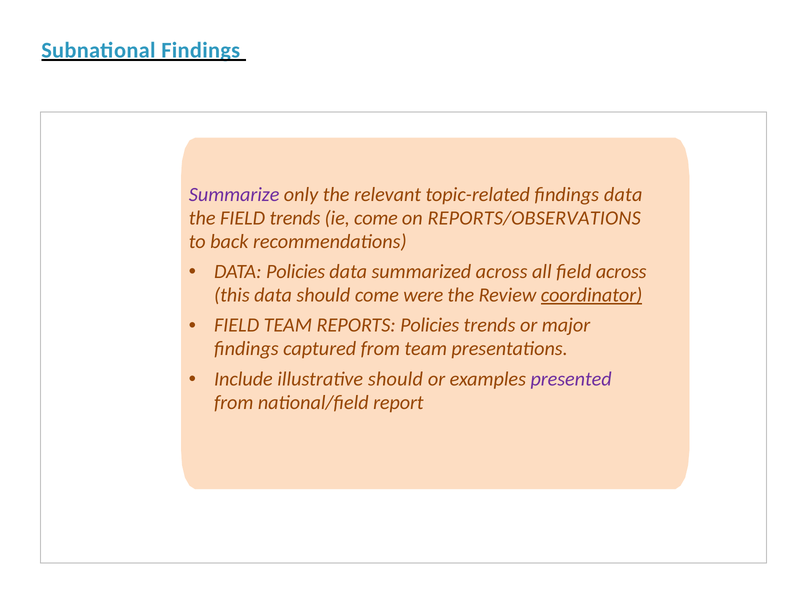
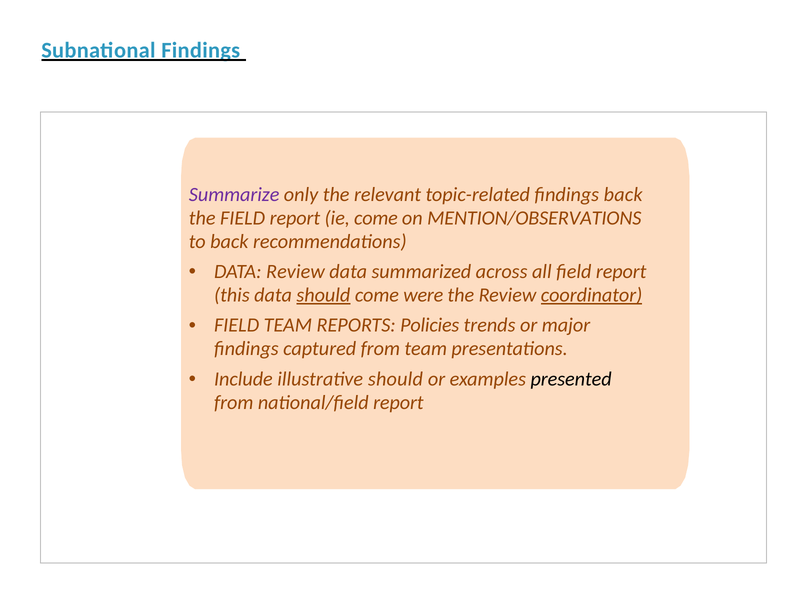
findings data: data -> back (623, 195)
the FIELD trends: trends -> report (295, 218)
REPORTS/OBSERVATIONS: REPORTS/OBSERVATIONS -> MENTION/OBSERVATIONS (534, 218)
DATA Policies: Policies -> Review (295, 272)
all field across: across -> report (621, 272)
should underline: none -> present (323, 295)
presented colour: purple -> black (571, 379)
